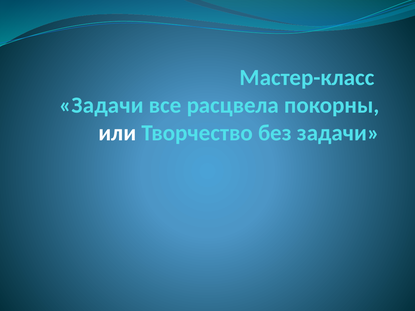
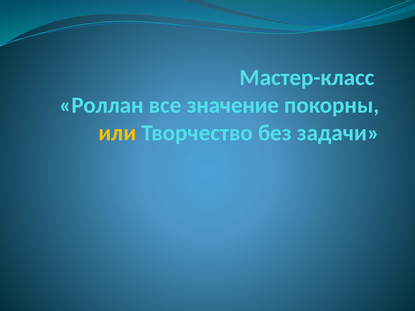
Задачи: Задачи -> Роллан (101, 105)
расцвела: расцвела -> значение (233, 105)
или colour: white -> yellow (117, 133)
